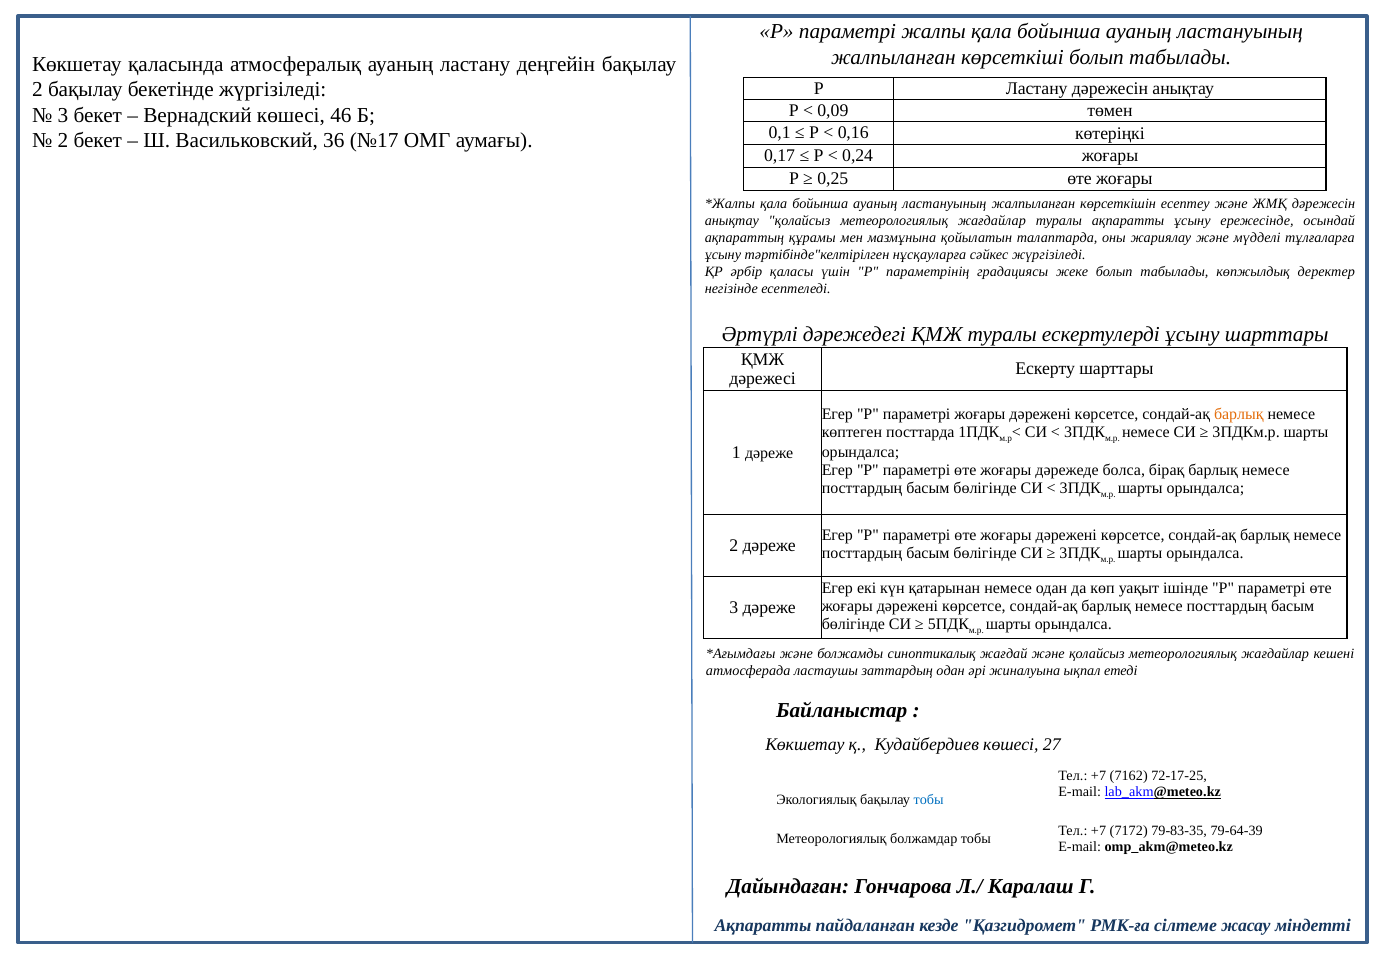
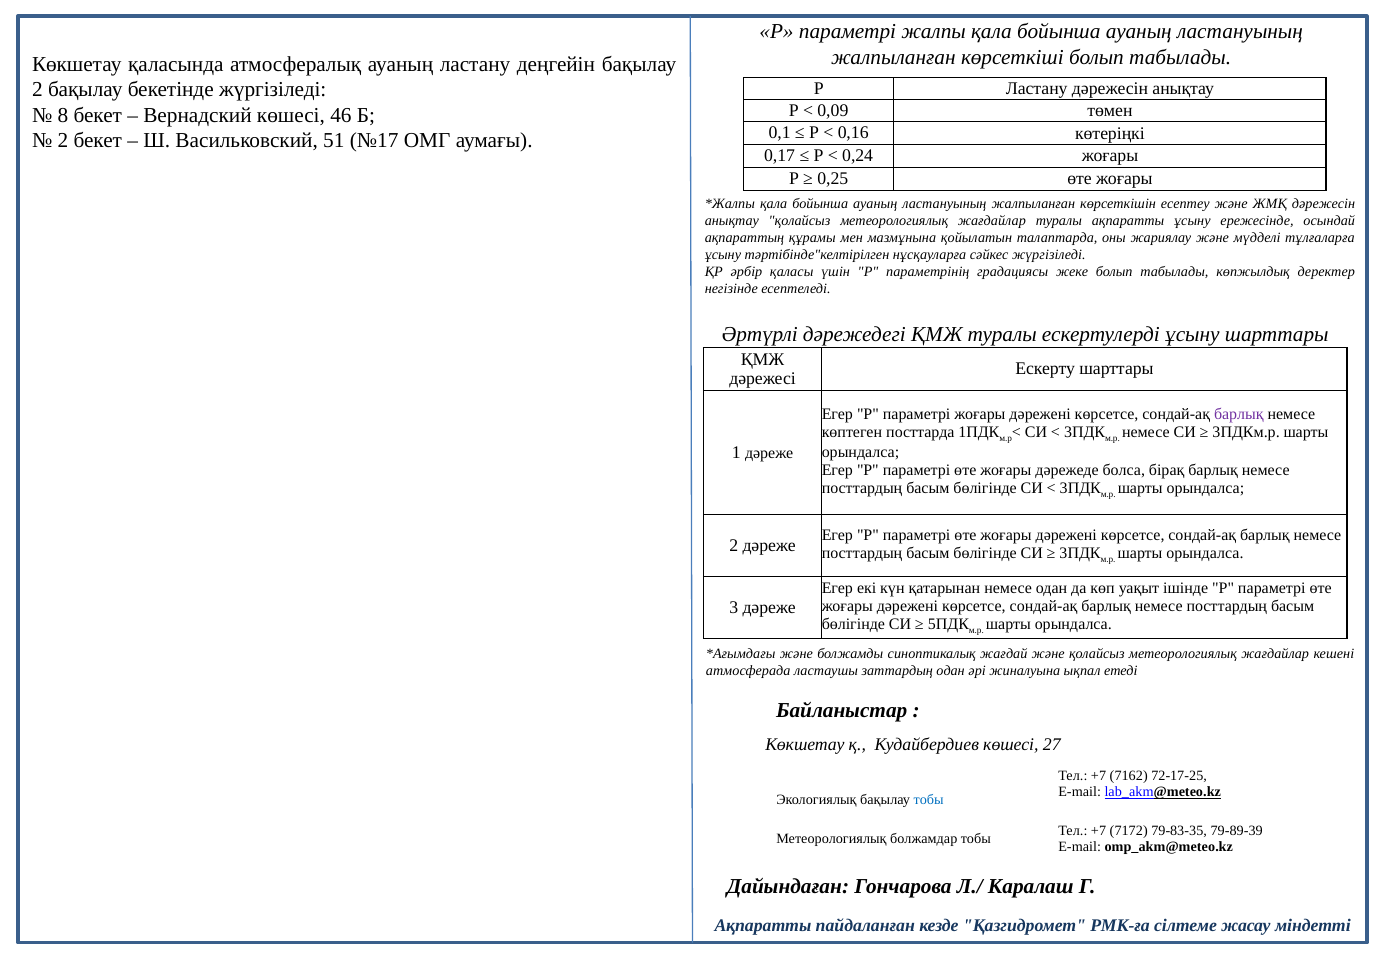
3: 3 -> 8 (63, 115)
36: 36 -> 51 (334, 141)
барлық colour: orange -> purple (1239, 414)
79-64-39: 79-64-39 -> 79-89-39 (1237, 831)
